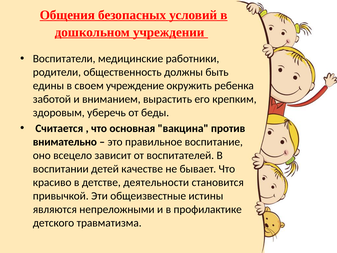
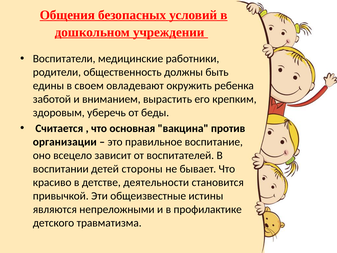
учреждение: учреждение -> овладевают (135, 86)
внимательно: внимательно -> организации (65, 142)
качестве: качестве -> стороны (142, 169)
